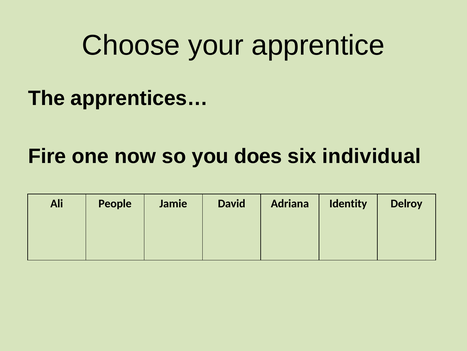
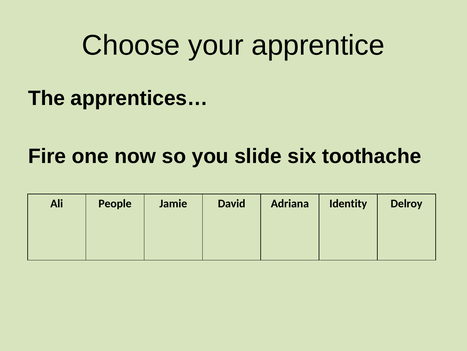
does: does -> slide (258, 156)
individual: individual -> toothache (372, 156)
